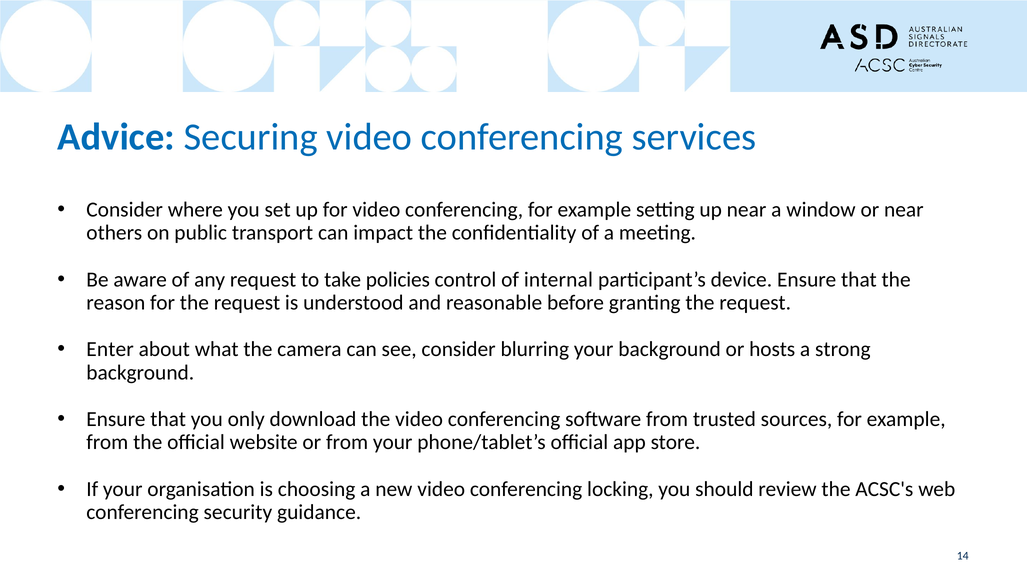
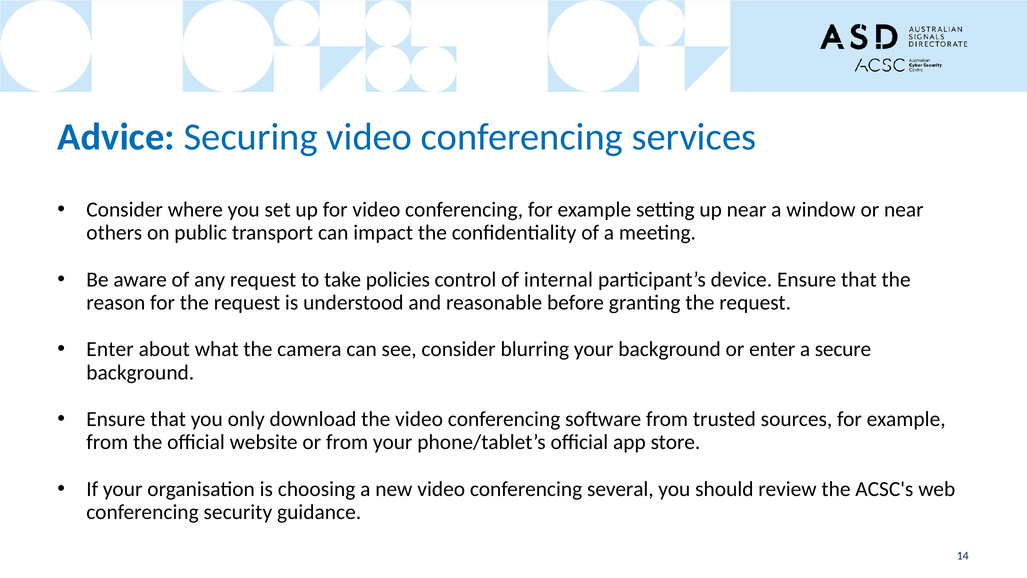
or hosts: hosts -> enter (772, 349)
strong: strong -> secure (843, 349)
locking: locking -> several (620, 489)
